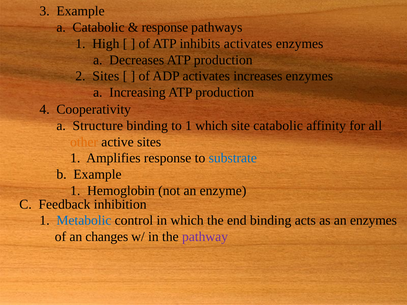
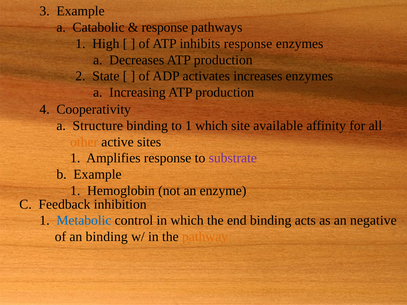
inhibits activates: activates -> response (248, 44)
2 Sites: Sites -> State (106, 76)
site catabolic: catabolic -> available (278, 126)
substrate colour: blue -> purple (233, 158)
an enzymes: enzymes -> negative (373, 221)
an changes: changes -> binding (107, 237)
pathway colour: purple -> orange (205, 237)
